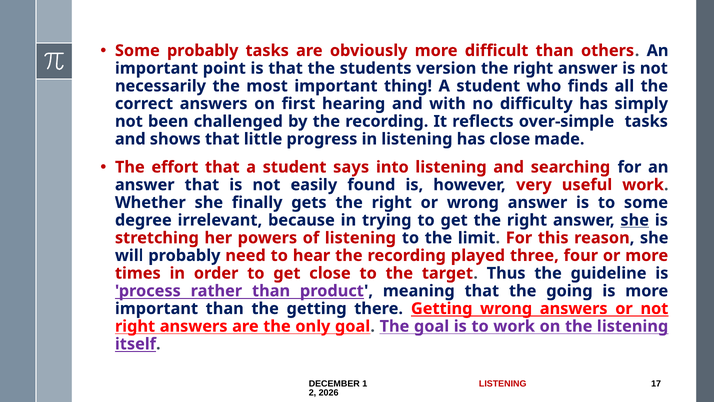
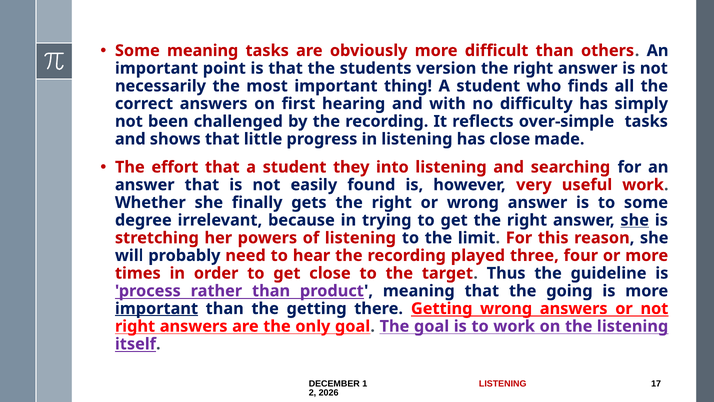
Some probably: probably -> meaning (203, 51)
says: says -> they (351, 167)
important underline: none -> present (156, 308)
